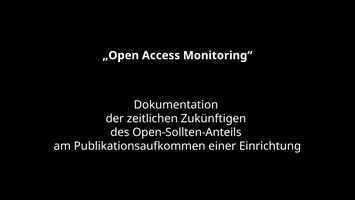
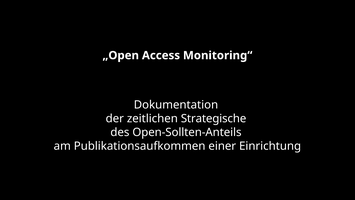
Zukünftigen: Zukünftigen -> Strategische (214, 118)
